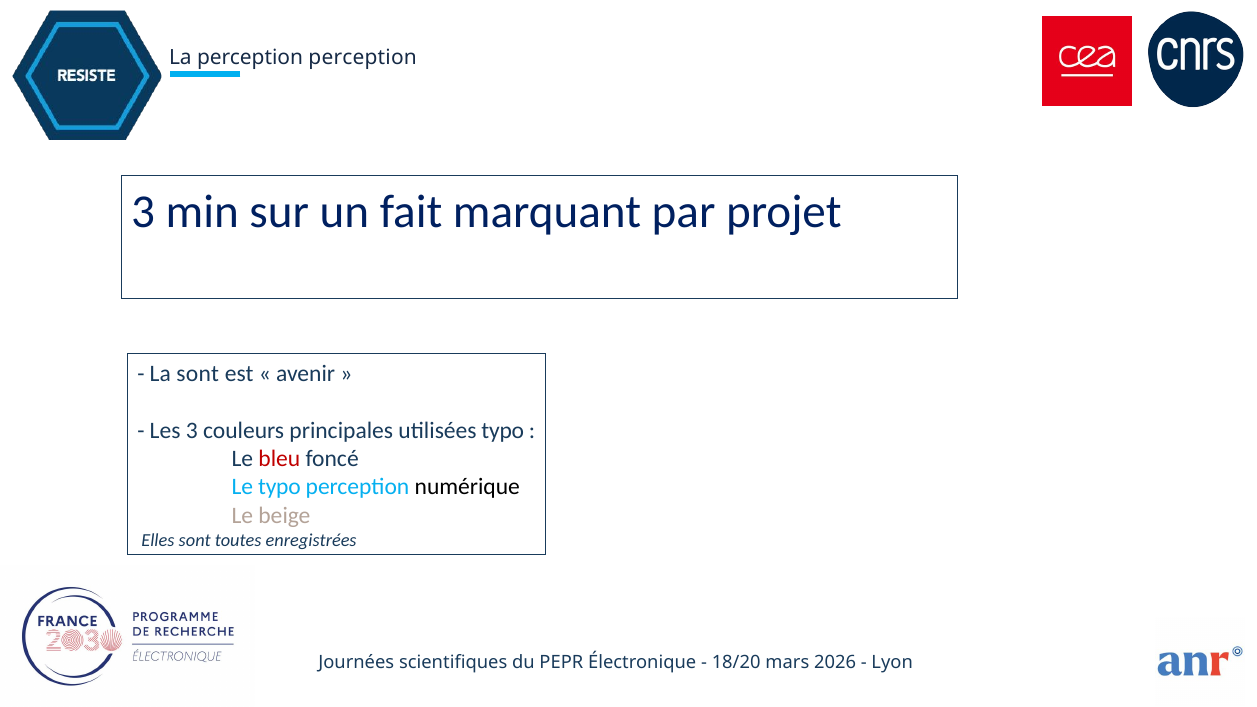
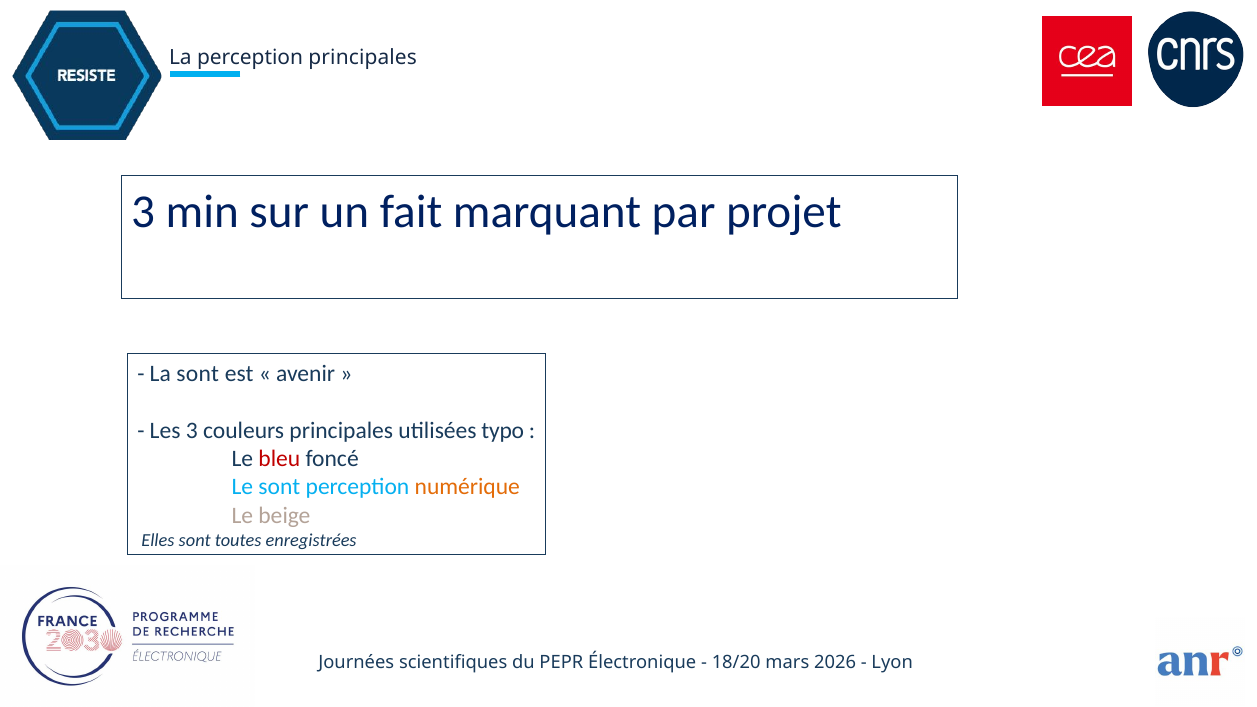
perception perception: perception -> principales (363, 57)
Le typo: typo -> sont (279, 487)
numérique colour: black -> orange (467, 487)
